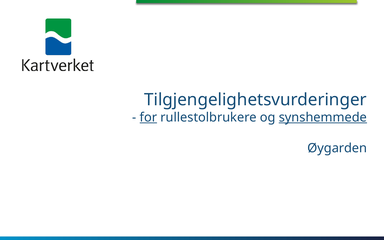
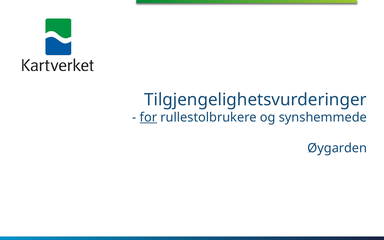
synshemmede underline: present -> none (323, 117)
